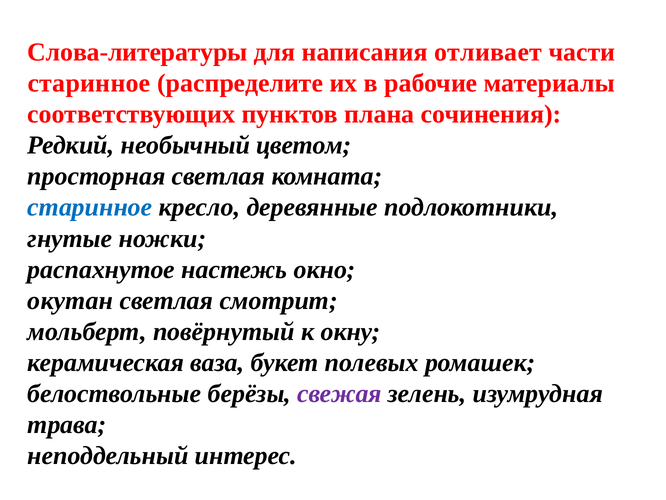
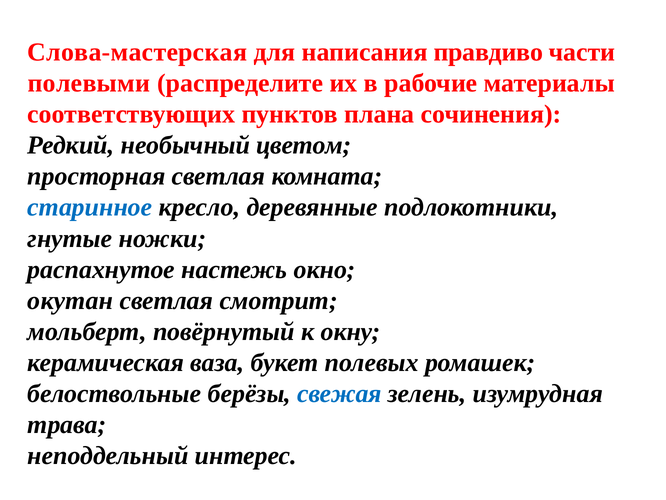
Слова-литературы: Слова-литературы -> Слова-мастерская (137, 52)
отливает: отливает -> правдиво (488, 52)
старинное: старинное -> полевыми (89, 83)
свежая colour: purple -> blue (340, 393)
